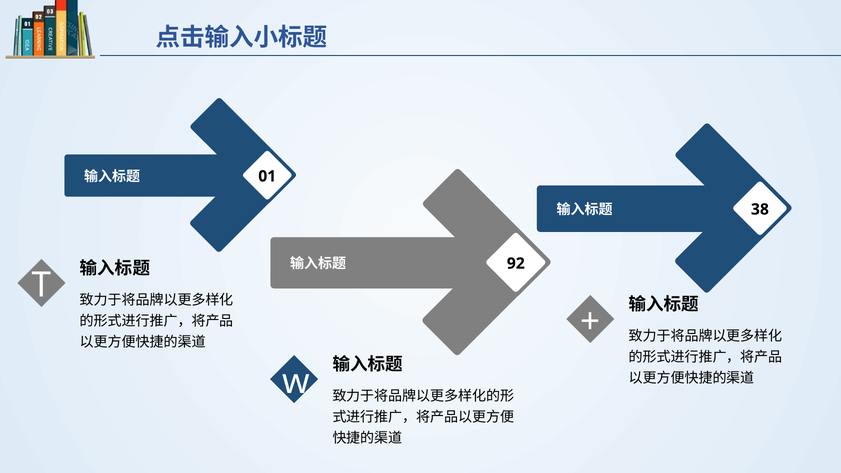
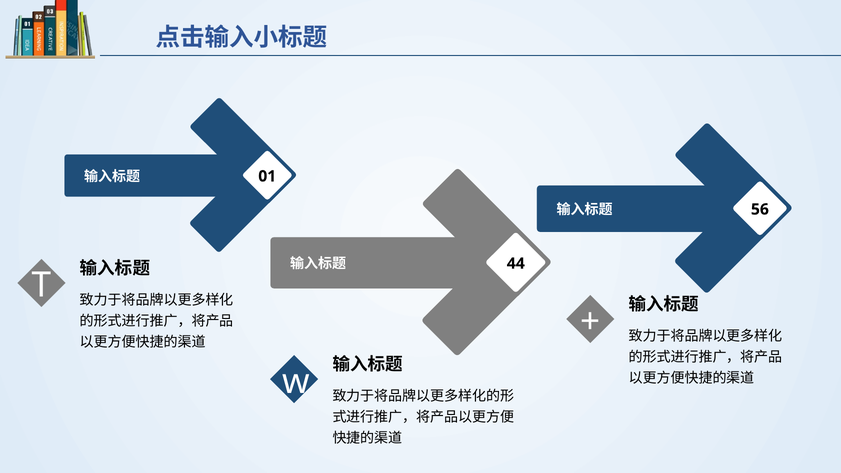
38: 38 -> 56 (760, 209)
92: 92 -> 44 (516, 263)
